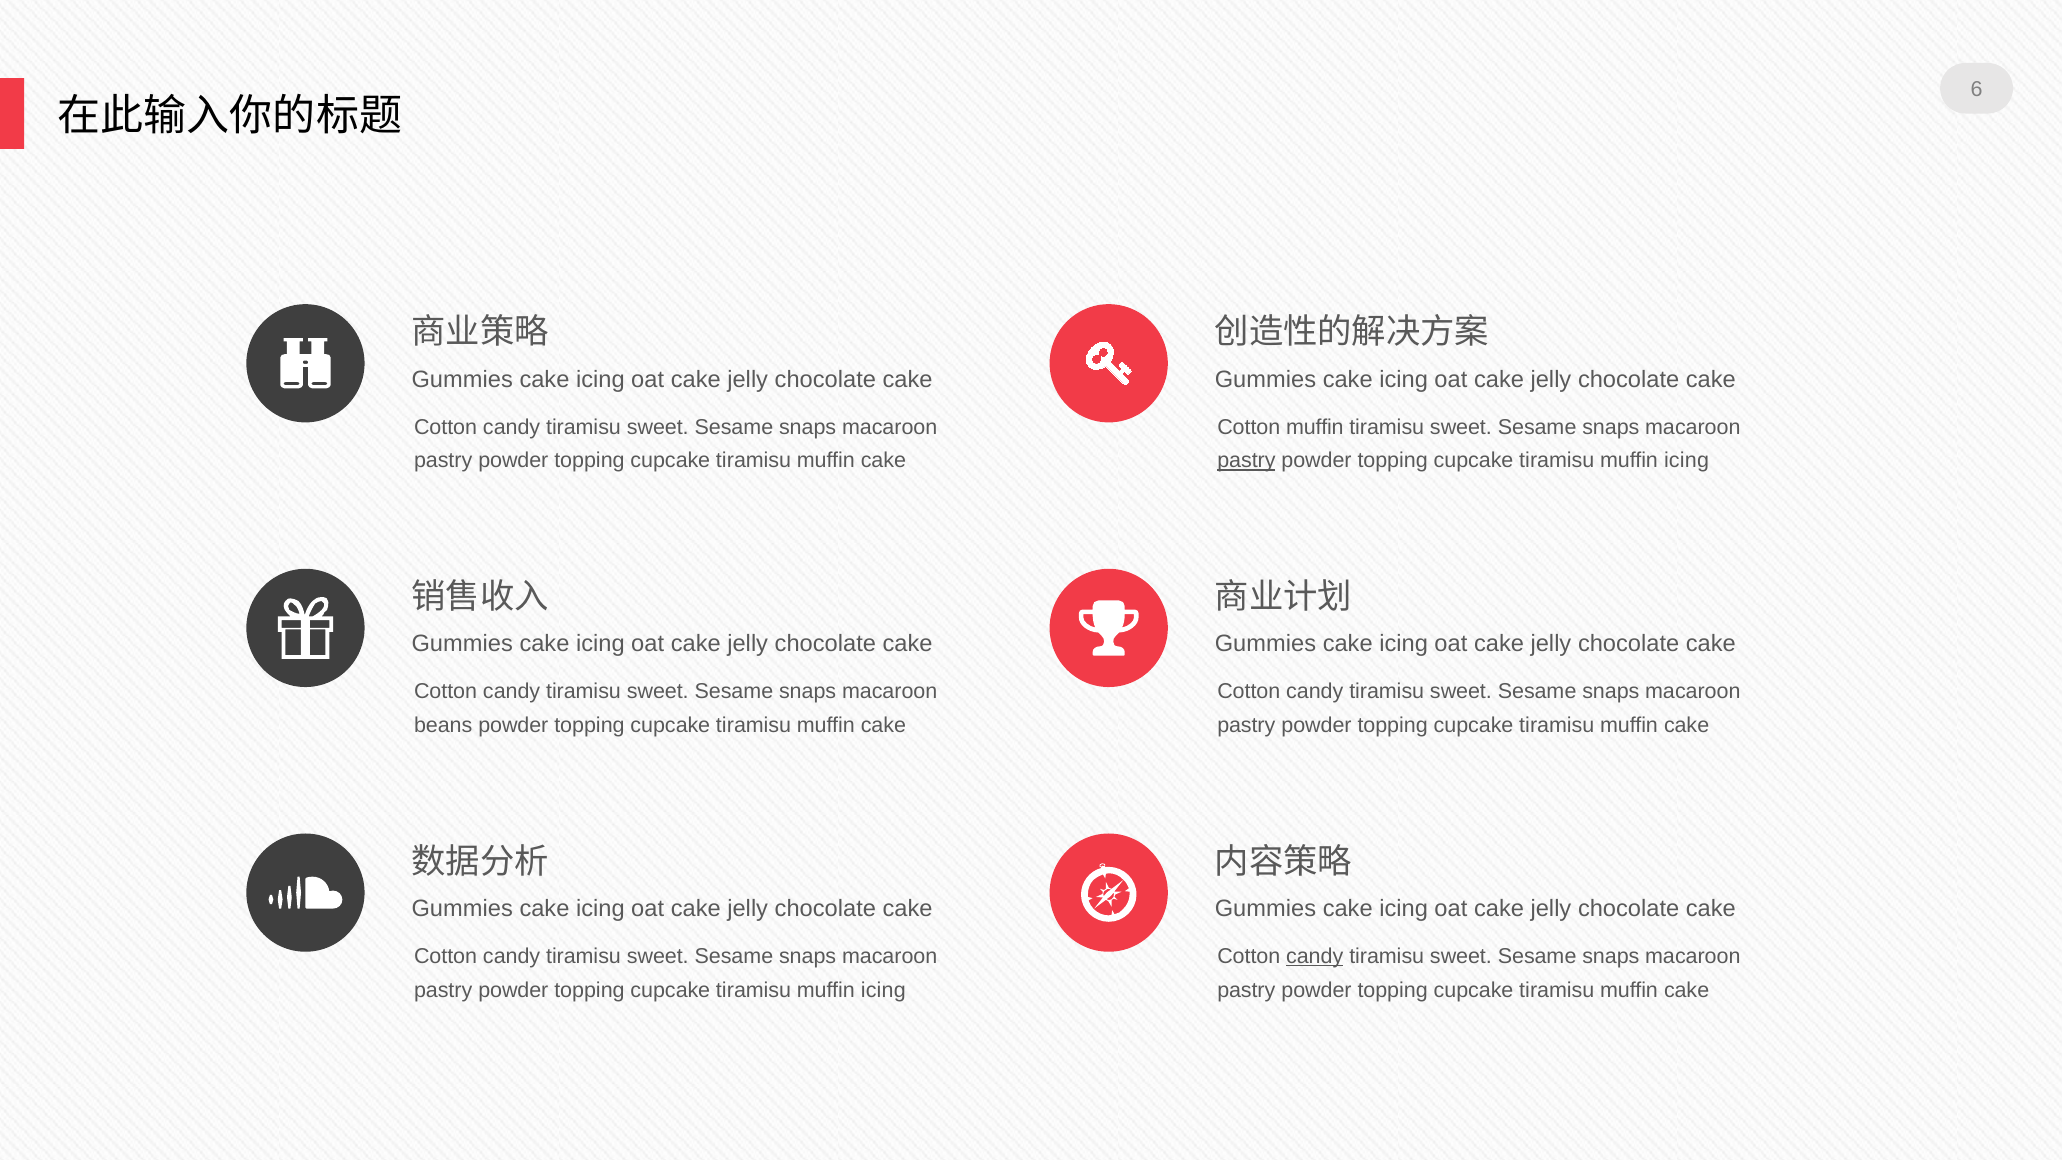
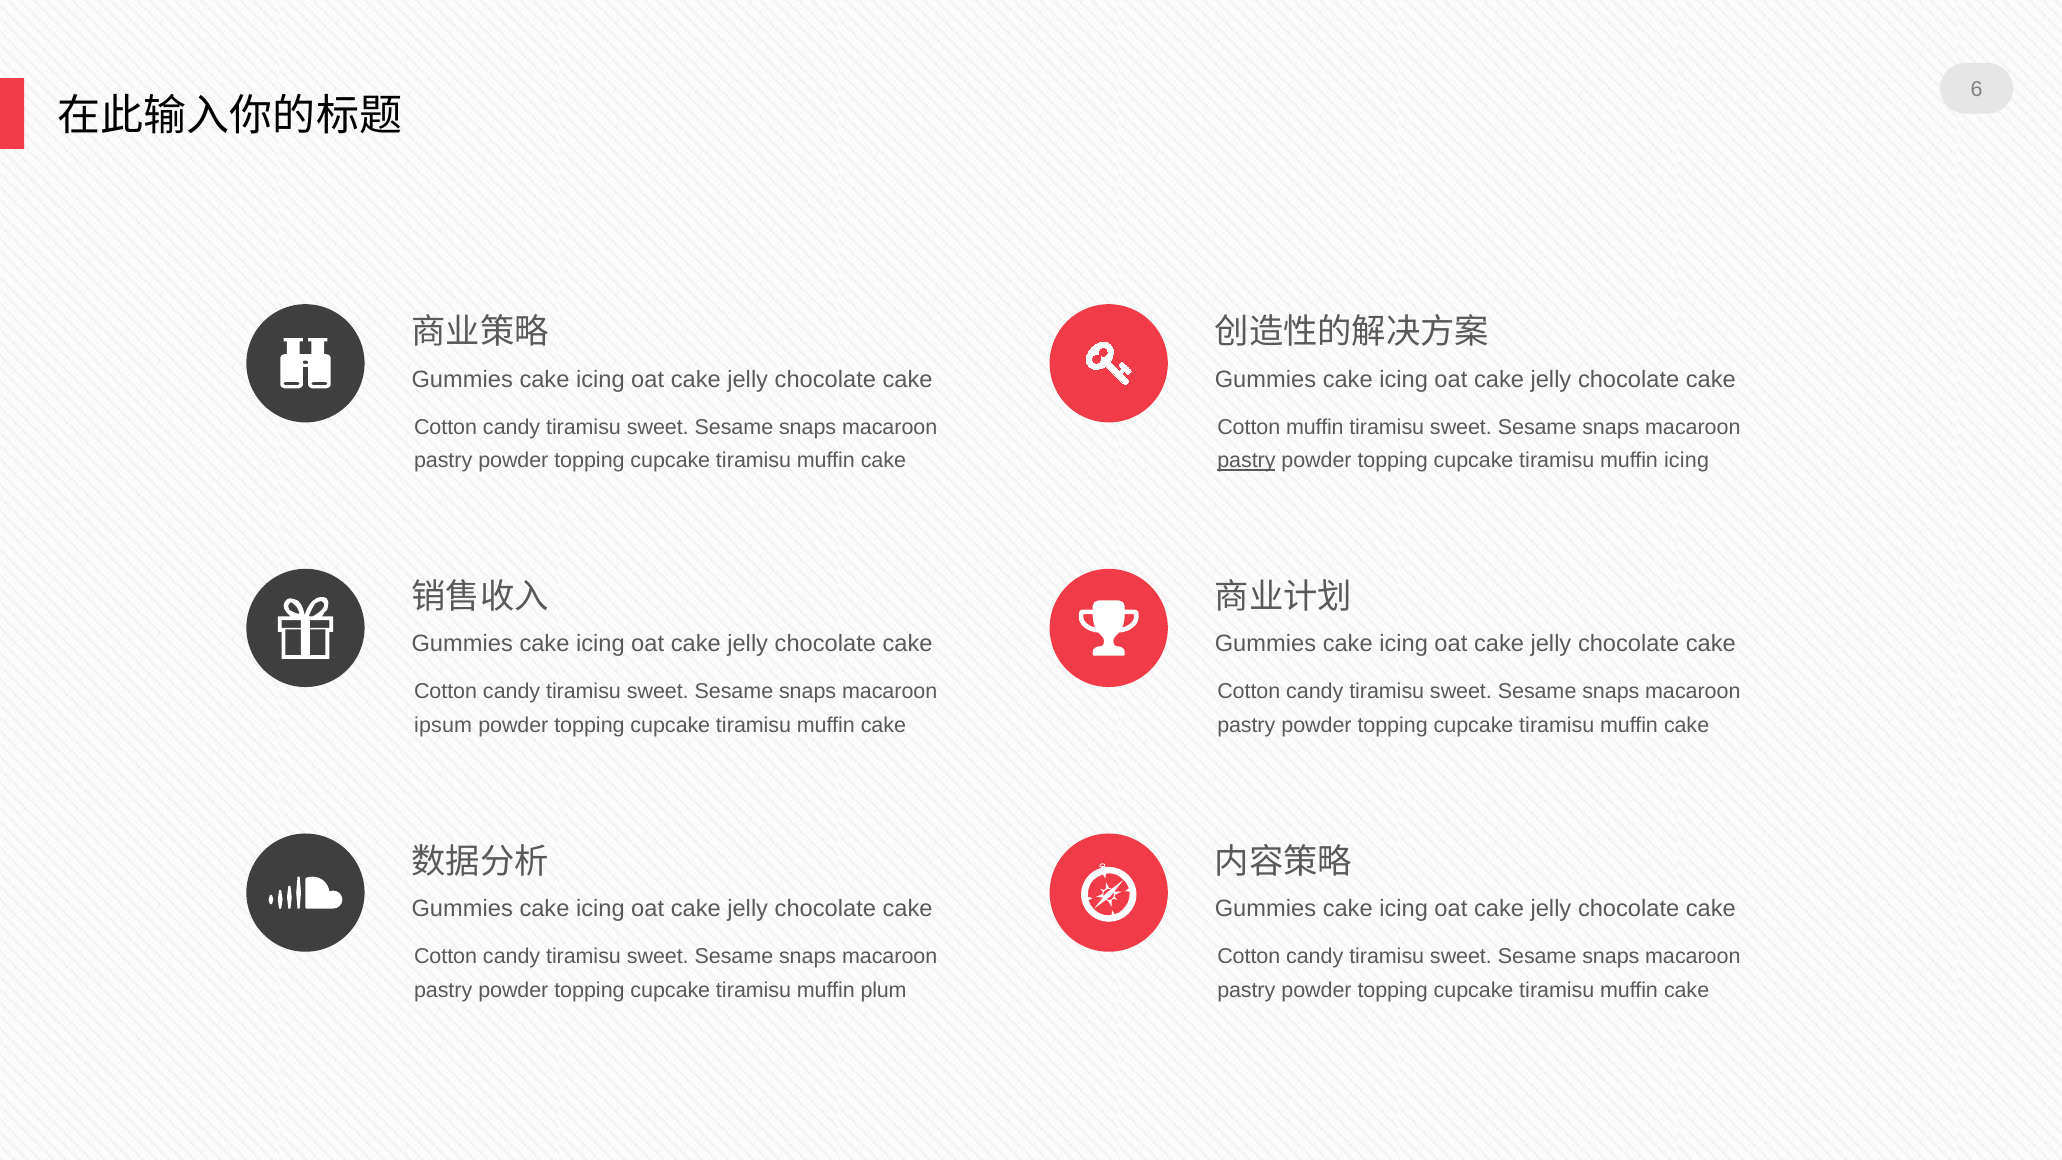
beans: beans -> ipsum (443, 725)
candy underline: present -> none (1315, 956)
icing: icing -> plum (884, 990)
